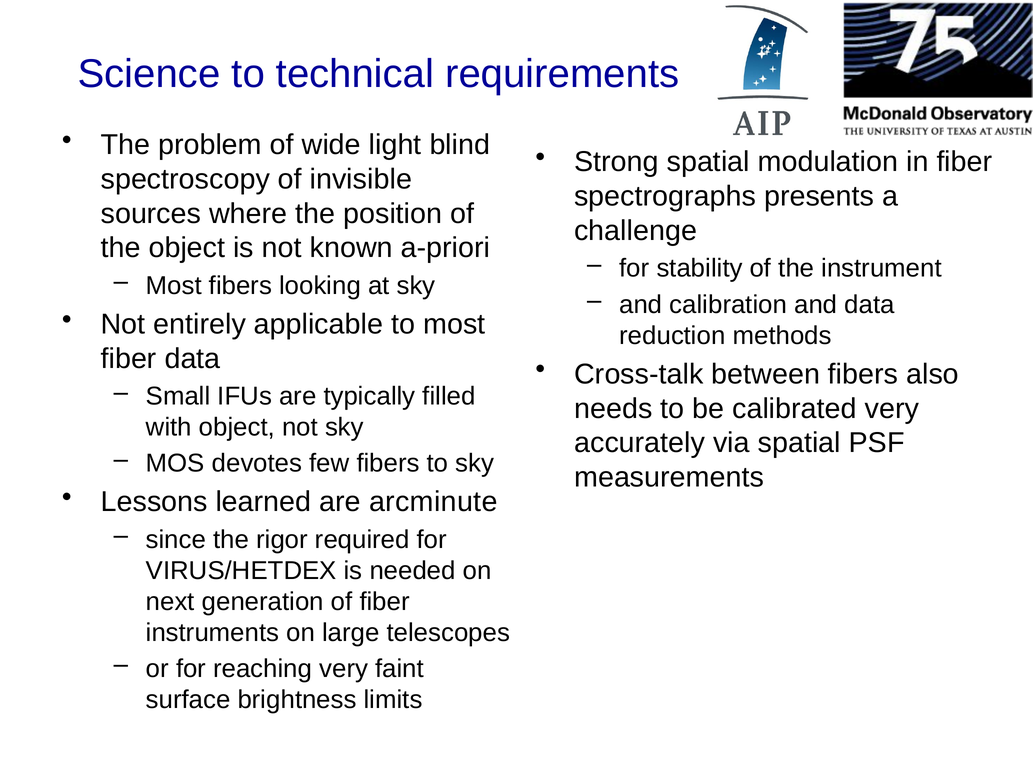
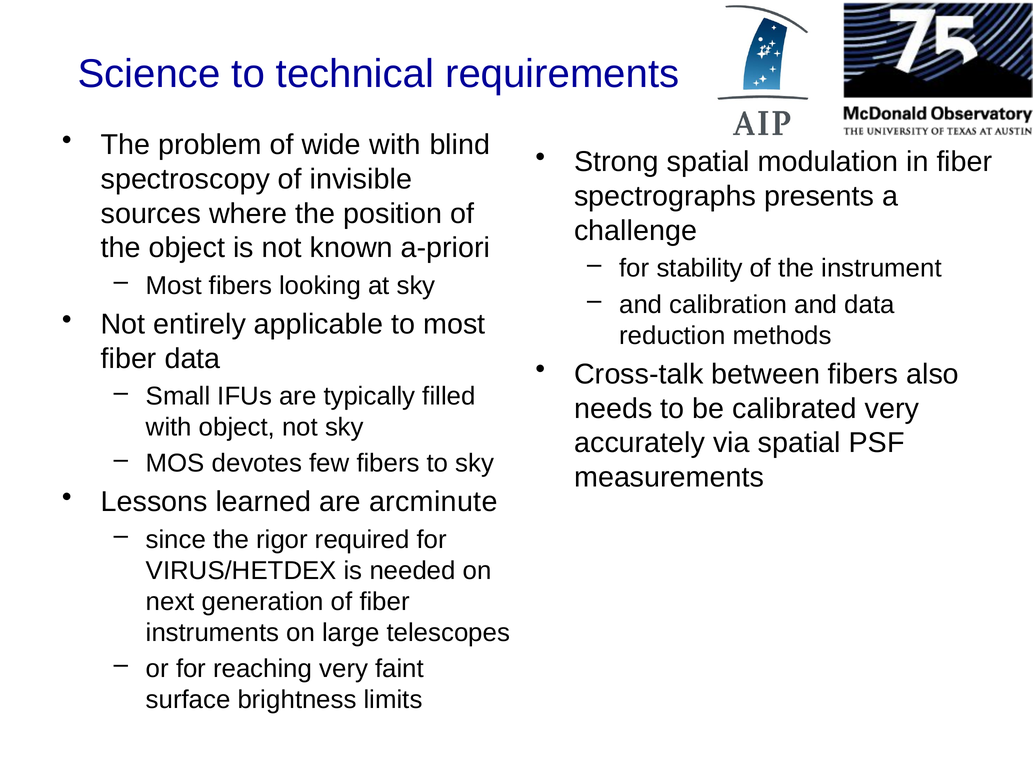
wide light: light -> with (395, 145)
